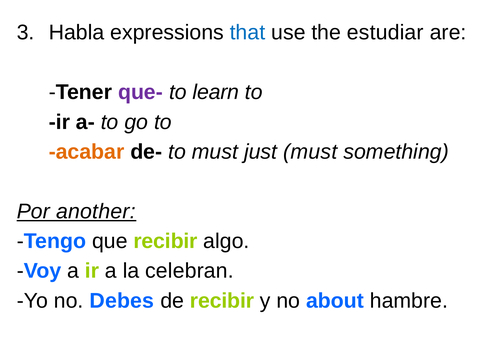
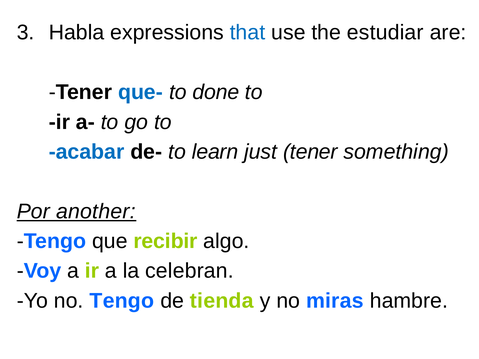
que- colour: purple -> blue (140, 92)
learn: learn -> done (216, 92)
acabar colour: orange -> blue (87, 152)
to must: must -> learn (215, 152)
just must: must -> tener (310, 152)
no Debes: Debes -> Tengo (122, 301)
de recibir: recibir -> tienda (222, 301)
about: about -> miras (335, 301)
